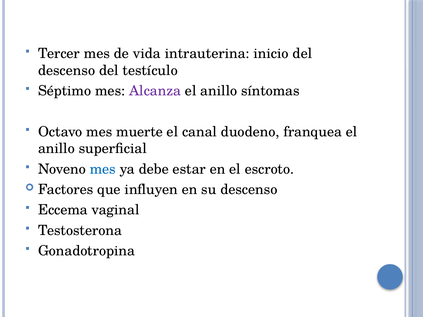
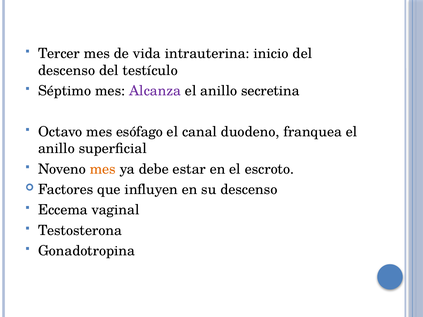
síntomas: síntomas -> secretina (270, 91)
muerte: muerte -> esófago (140, 132)
mes colour: blue -> orange (103, 169)
